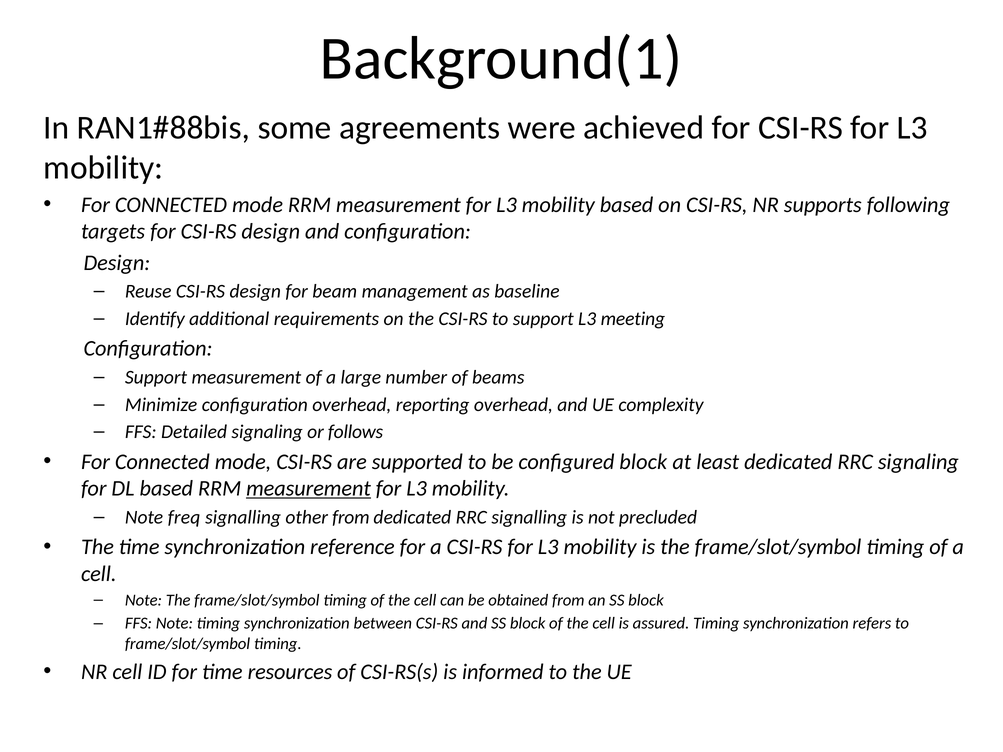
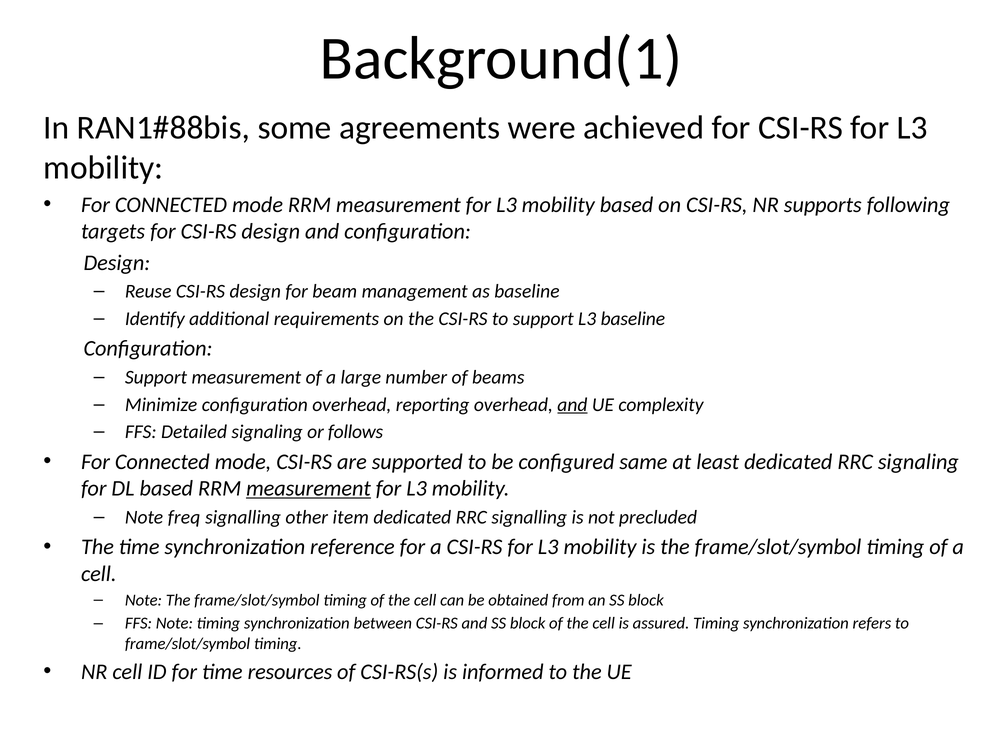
L3 meeting: meeting -> baseline (633, 319)
and underline: none -> present (572, 405)
configured block: block -> same (643, 462)
other from: from -> item (351, 517)
